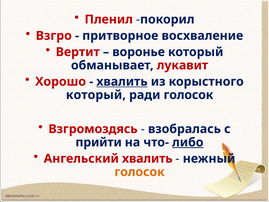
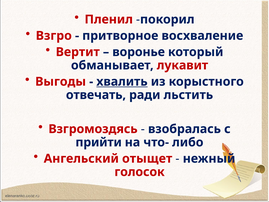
Хорошо: Хорошо -> Выгоды (61, 82)
который: который -> отвечать (96, 95)
ради голосок: голосок -> льстить (188, 95)
либо underline: present -> none (188, 142)
Ангельский хвалить: хвалить -> отыщет (147, 158)
голосок colour: orange -> red (140, 172)
